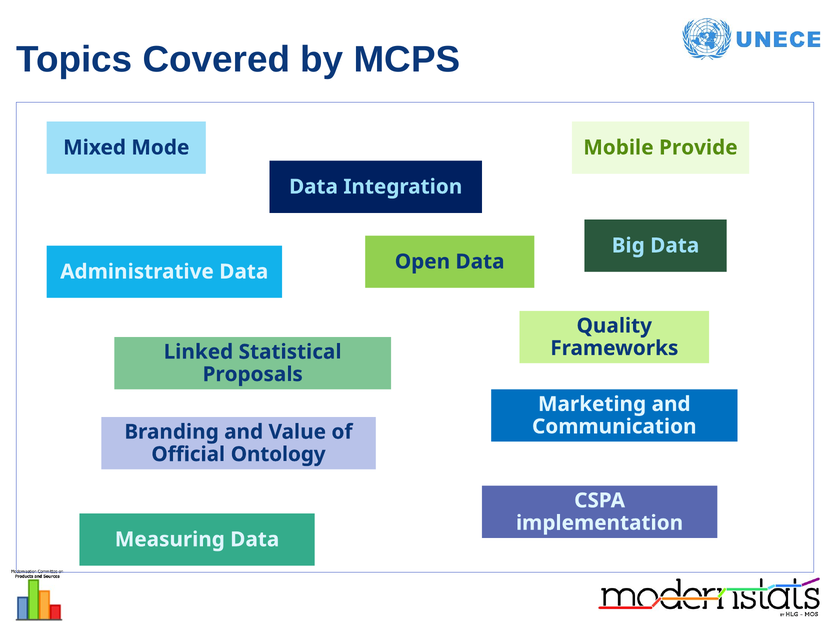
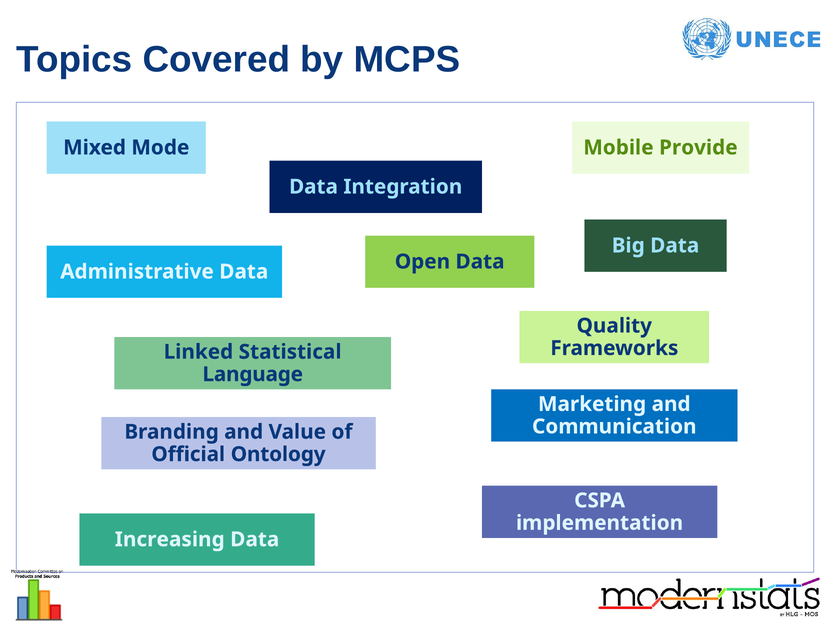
Proposals: Proposals -> Language (253, 375)
Measuring: Measuring -> Increasing (170, 540)
